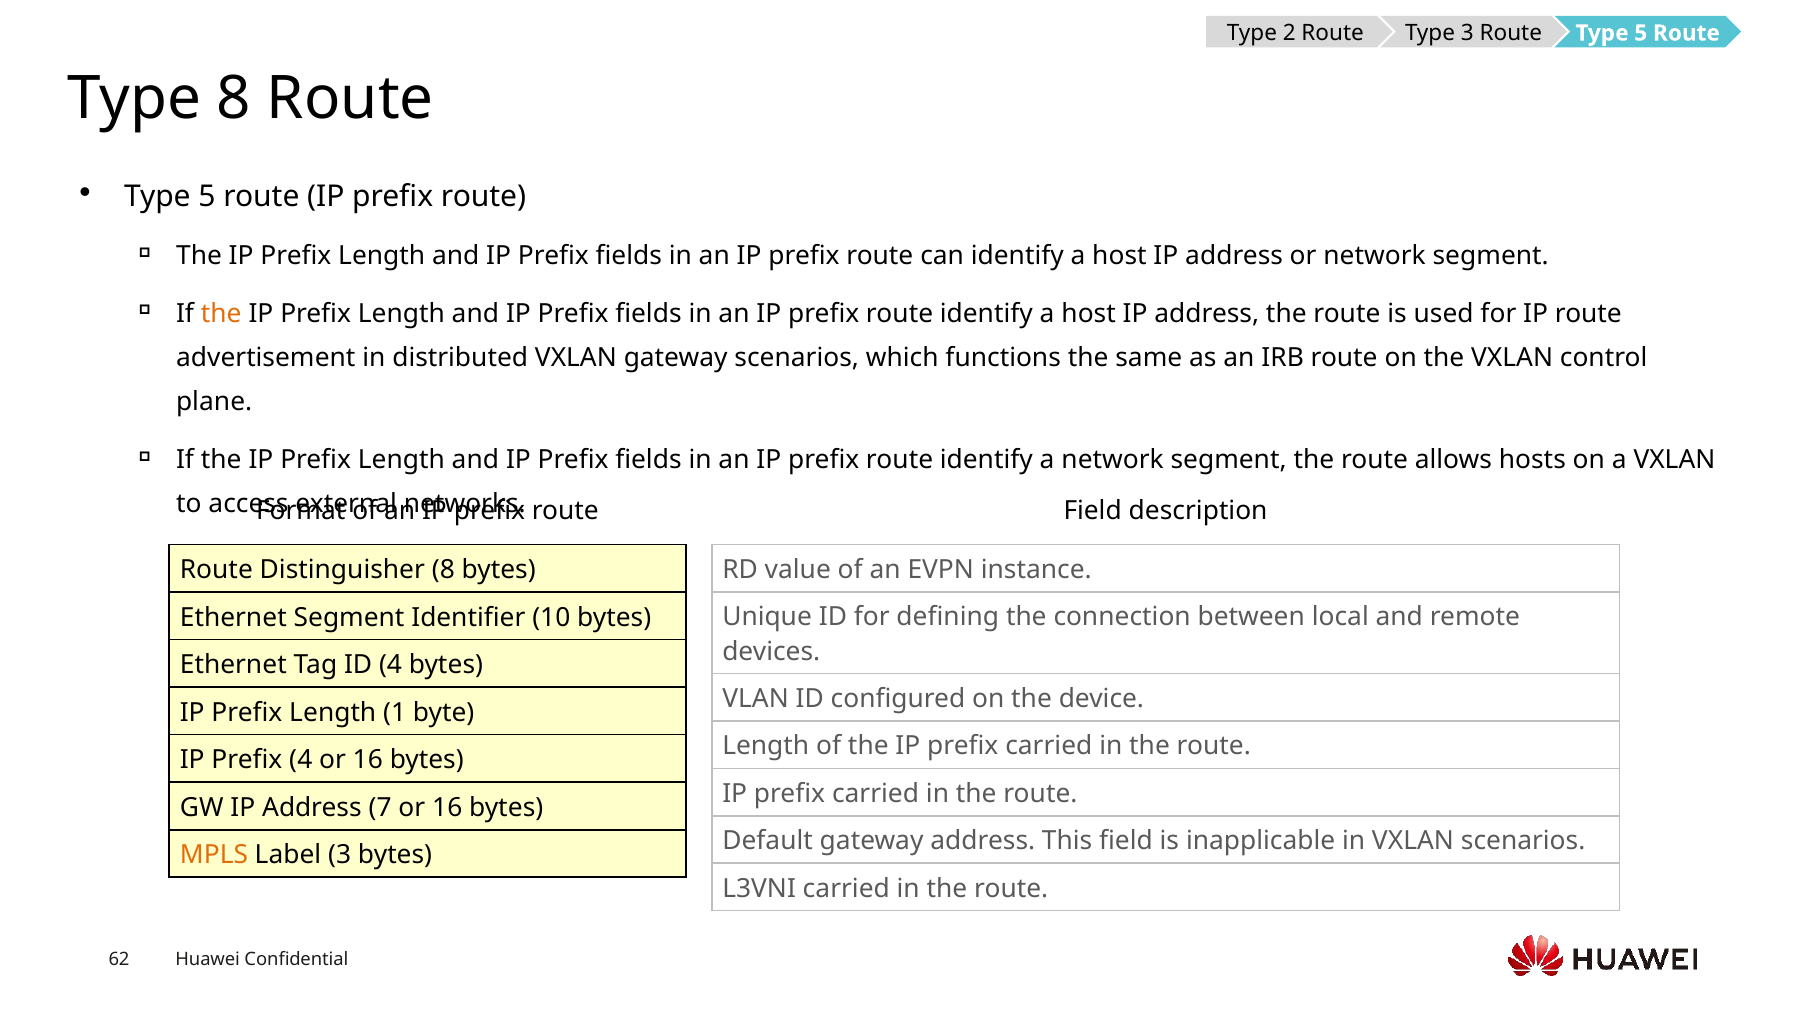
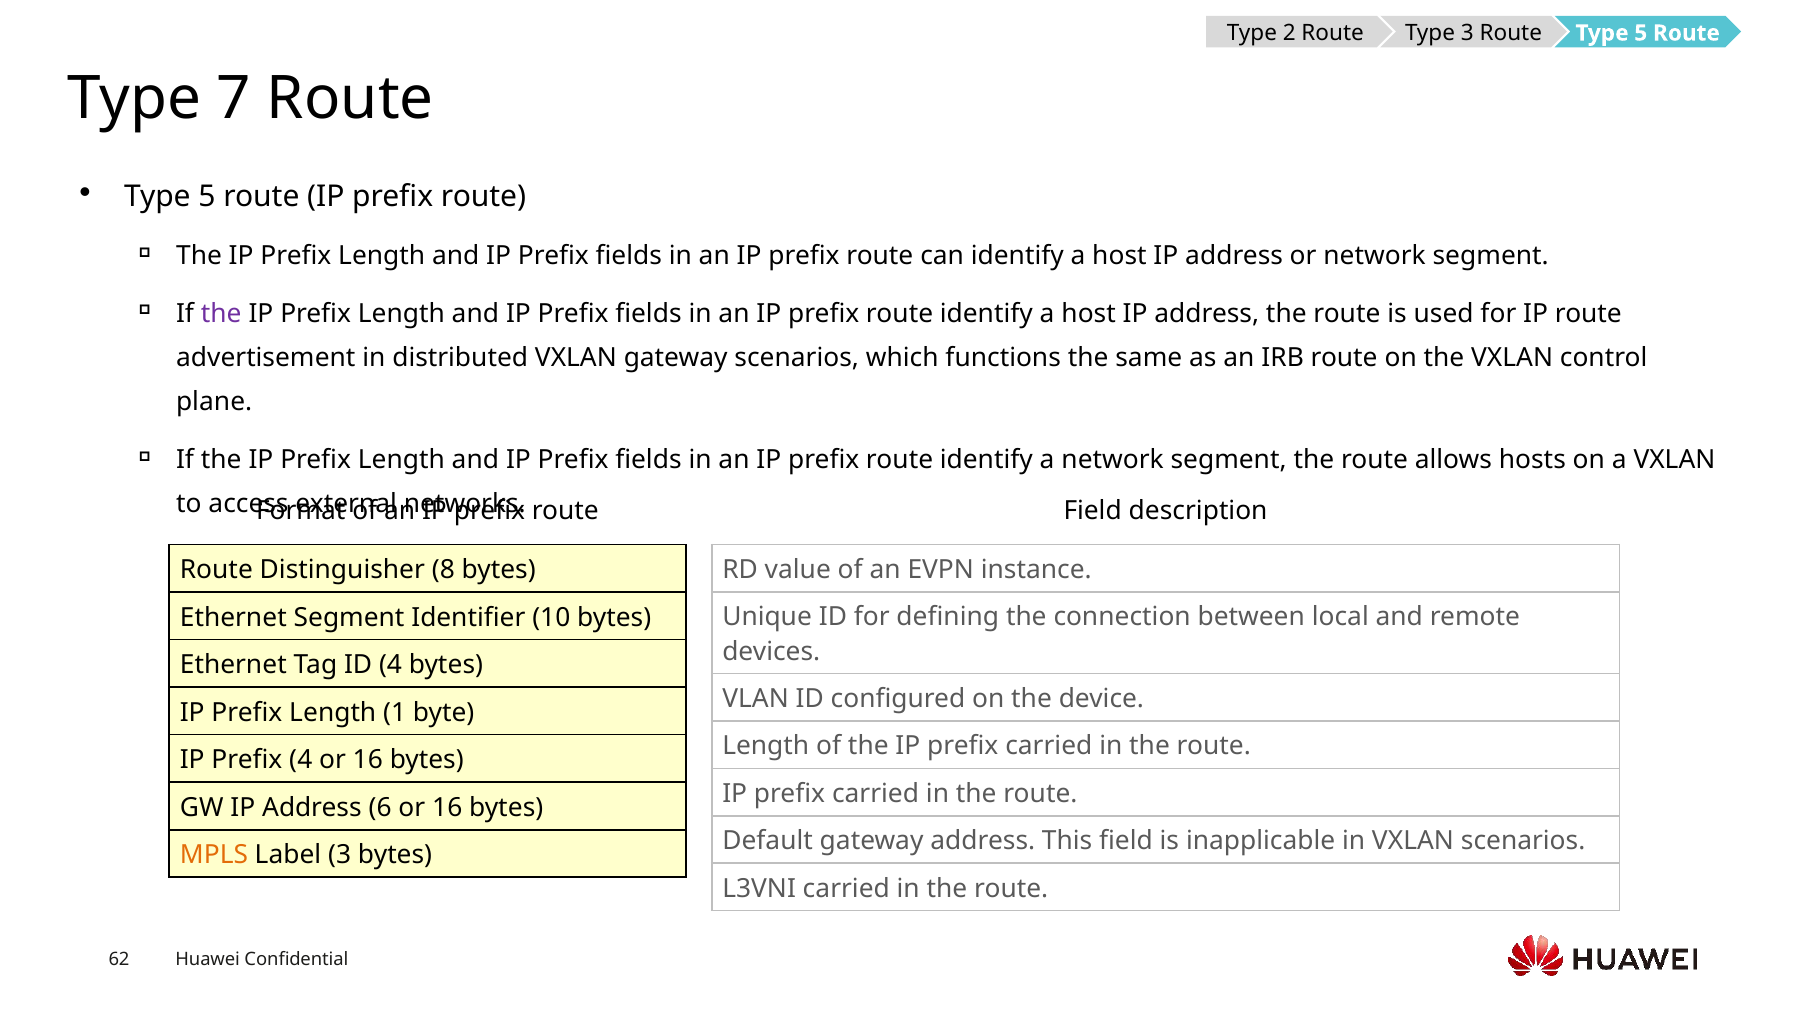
Type 8: 8 -> 7 (234, 98)
the colour: orange -> purple (221, 314)
7: 7 -> 6 (380, 807)
